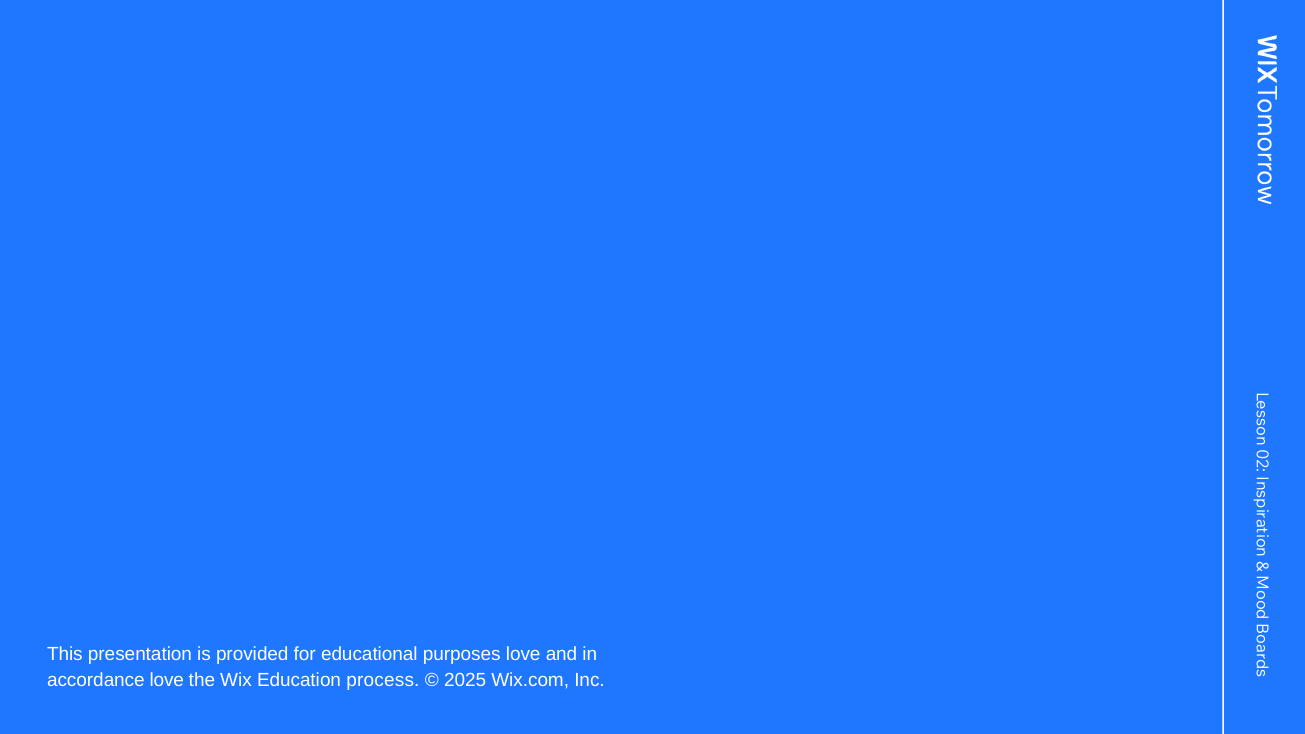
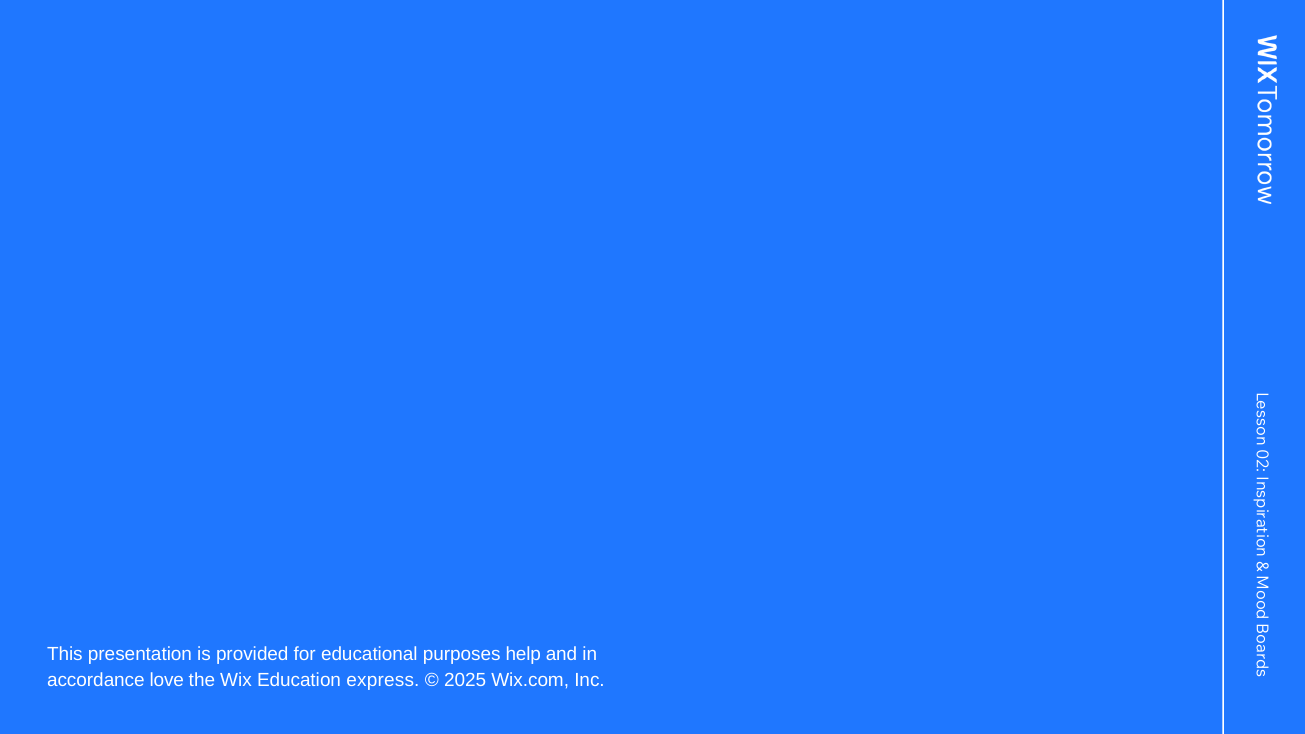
purposes love: love -> help (523, 654)
process: process -> express (383, 680)
